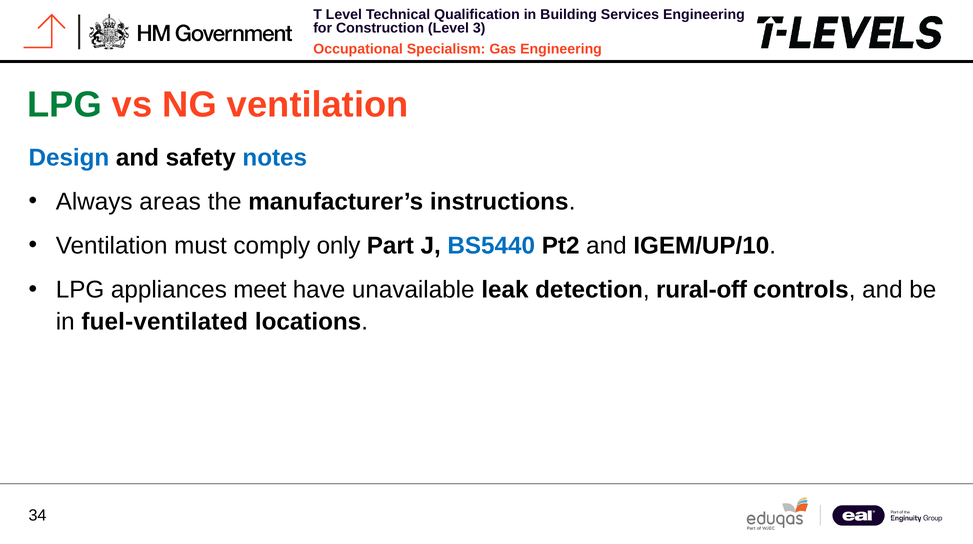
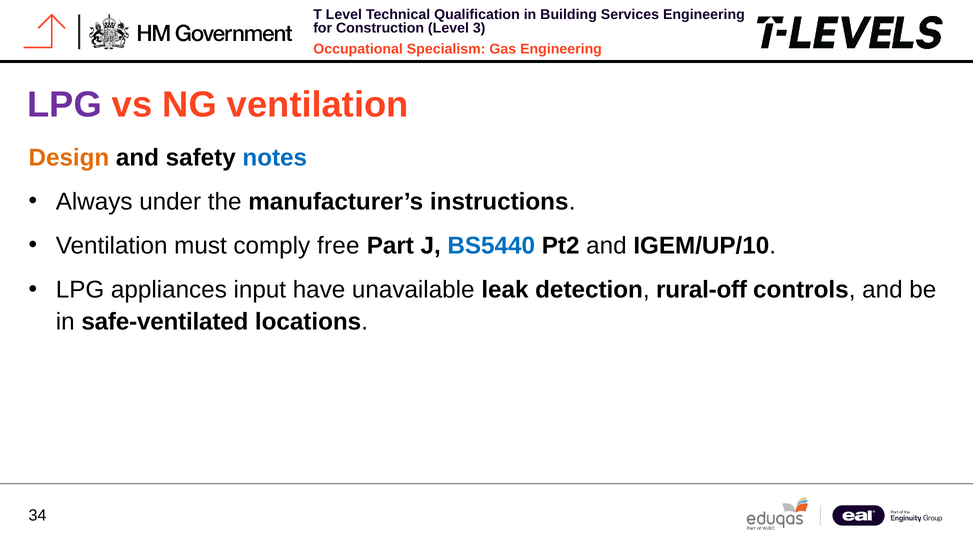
LPG colour: green -> purple (64, 104)
Design colour: blue -> orange (69, 158)
areas: areas -> under (170, 202)
only: only -> free (338, 246)
meet: meet -> input (260, 290)
fuel-ventilated: fuel-ventilated -> safe-ventilated (165, 322)
